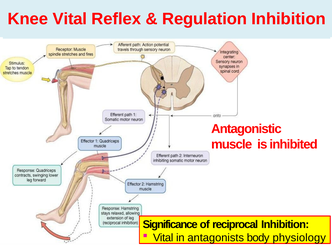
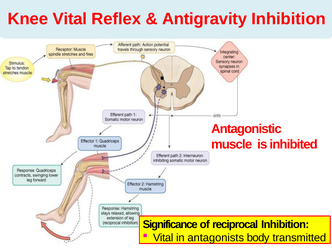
Regulation: Regulation -> Antigravity (205, 19)
physiology: physiology -> transmitted (299, 238)
